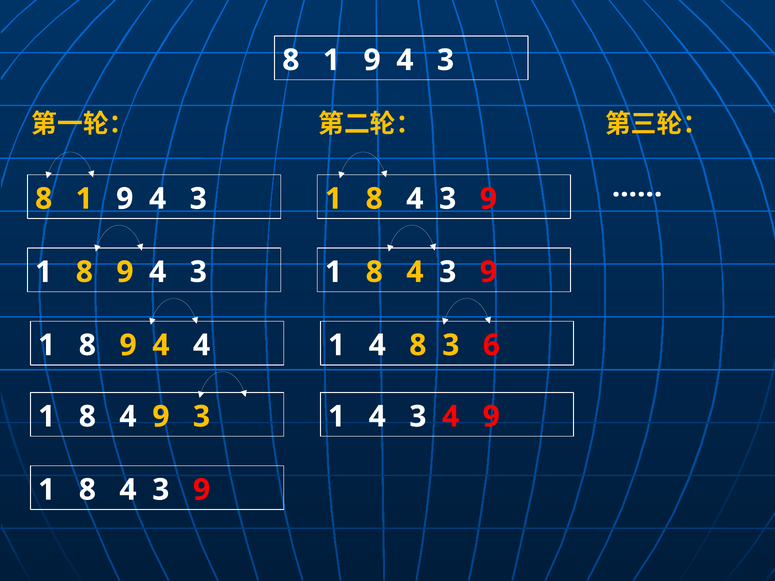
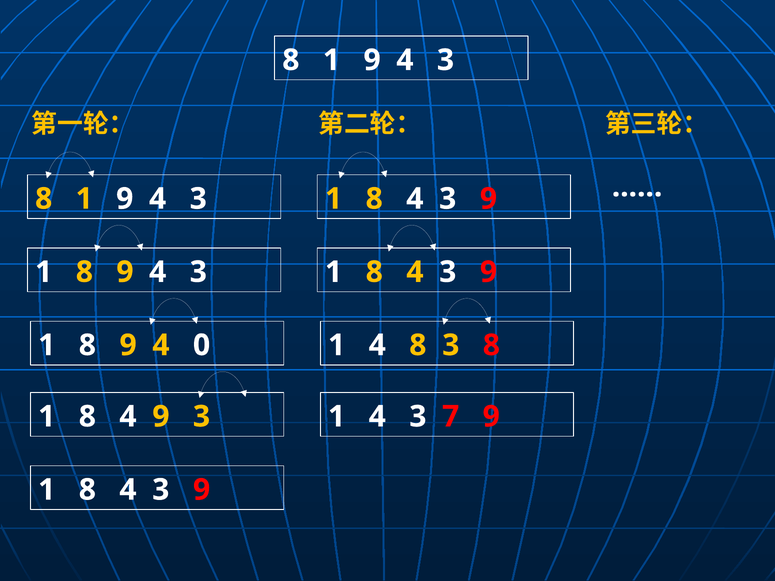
4 4: 4 -> 0 (202, 345)
3 6: 6 -> 8 (491, 345)
3 4: 4 -> 7 (451, 417)
